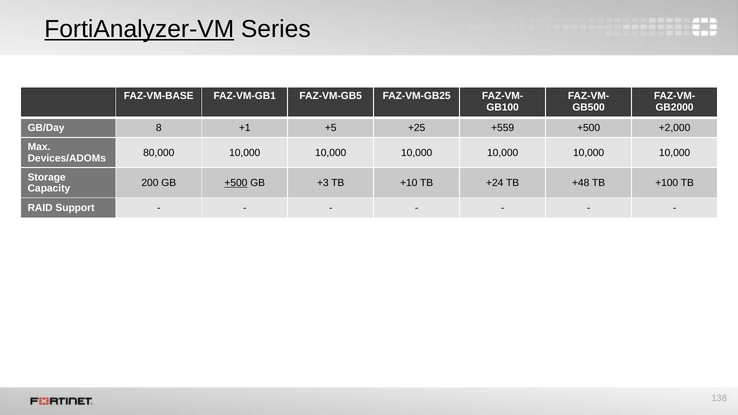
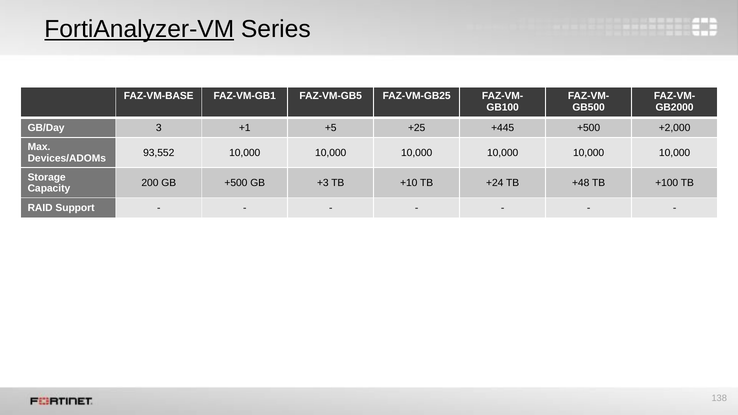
8: 8 -> 3 (159, 128)
+559: +559 -> +445 (503, 128)
80,000: 80,000 -> 93,552 (159, 153)
+500 underline: present -> none (236, 183)
